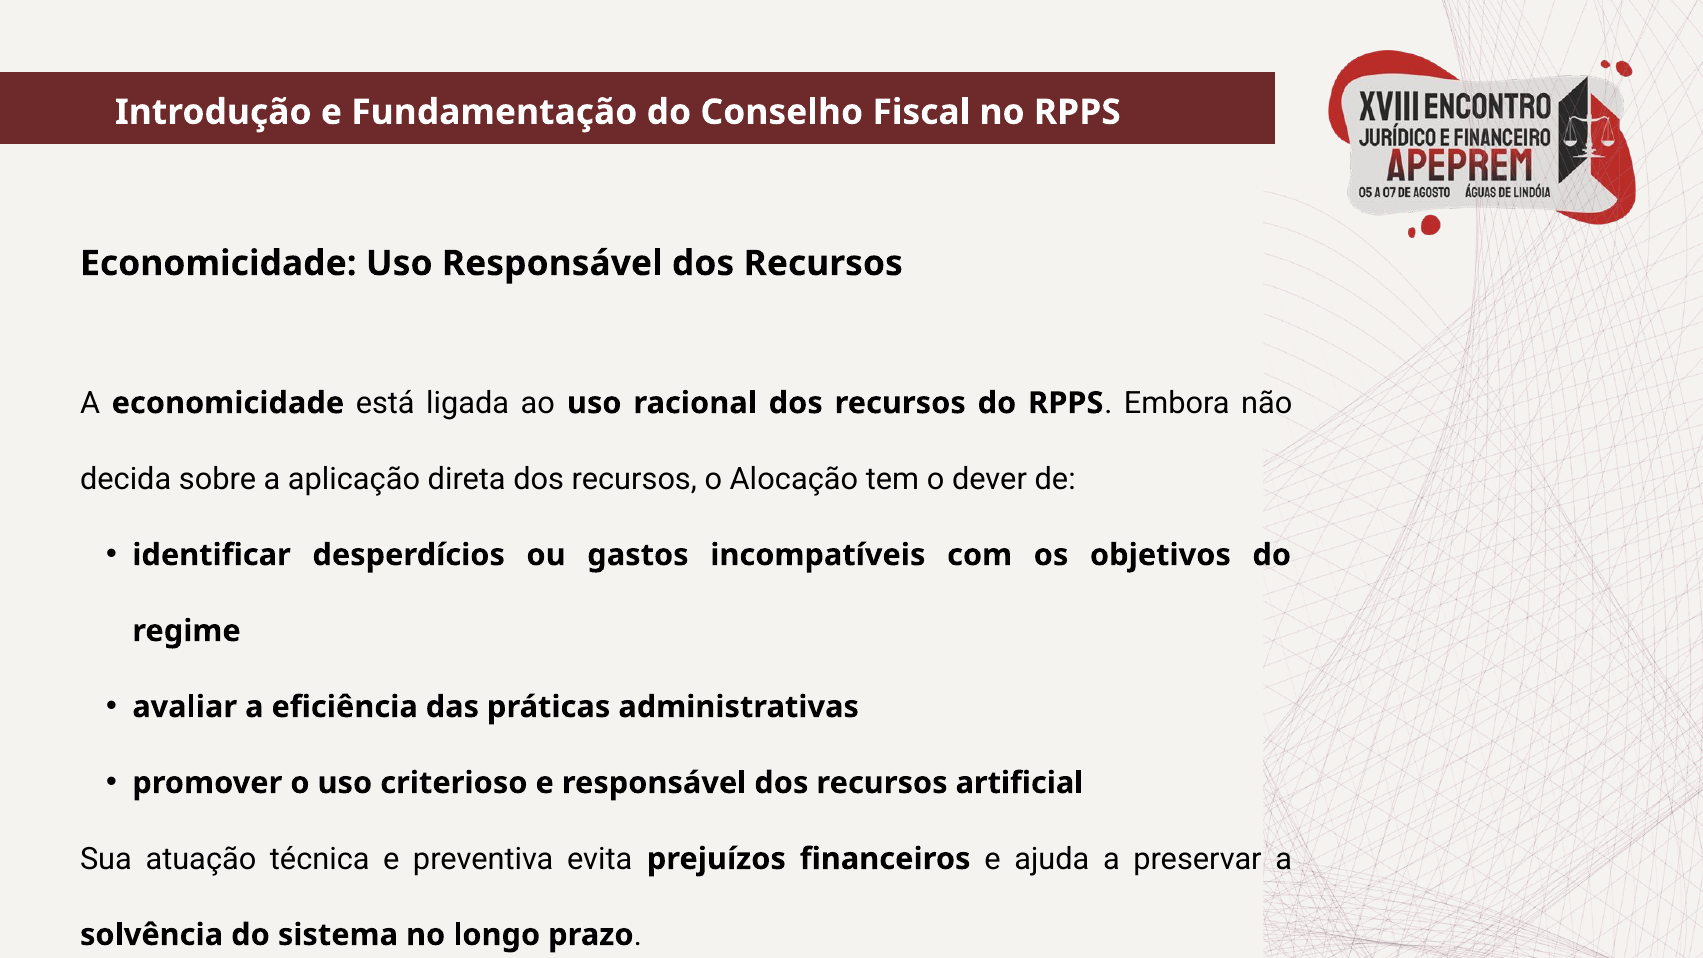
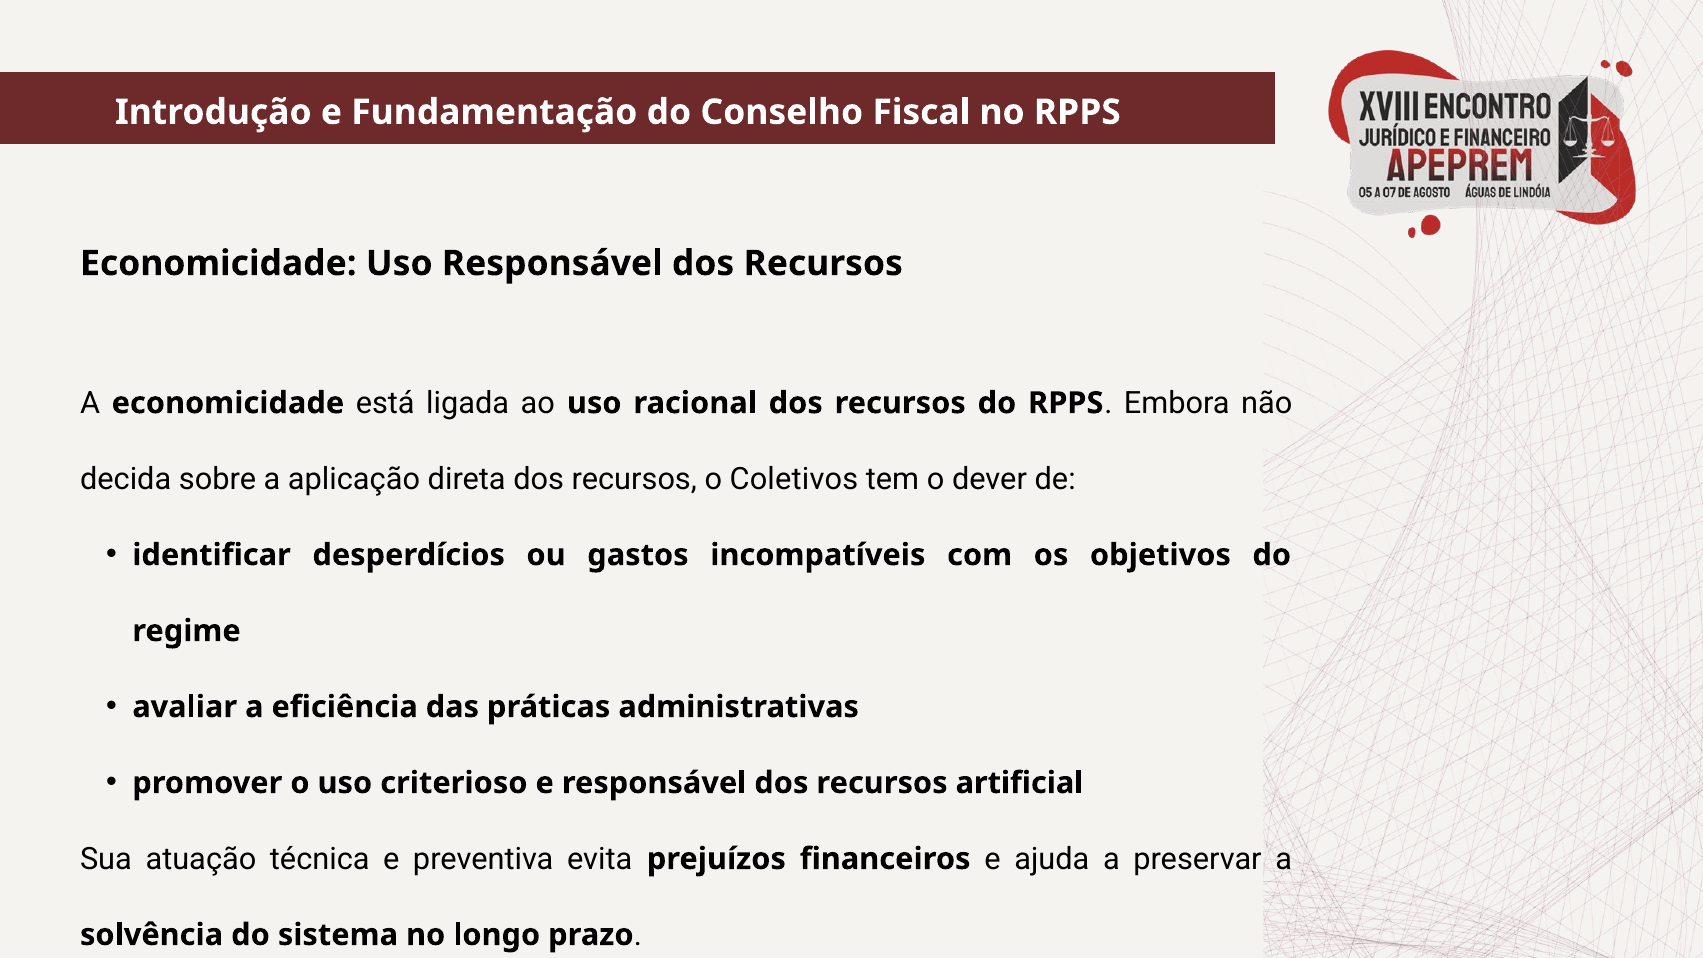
Alocação: Alocação -> Coletivos (794, 479)
